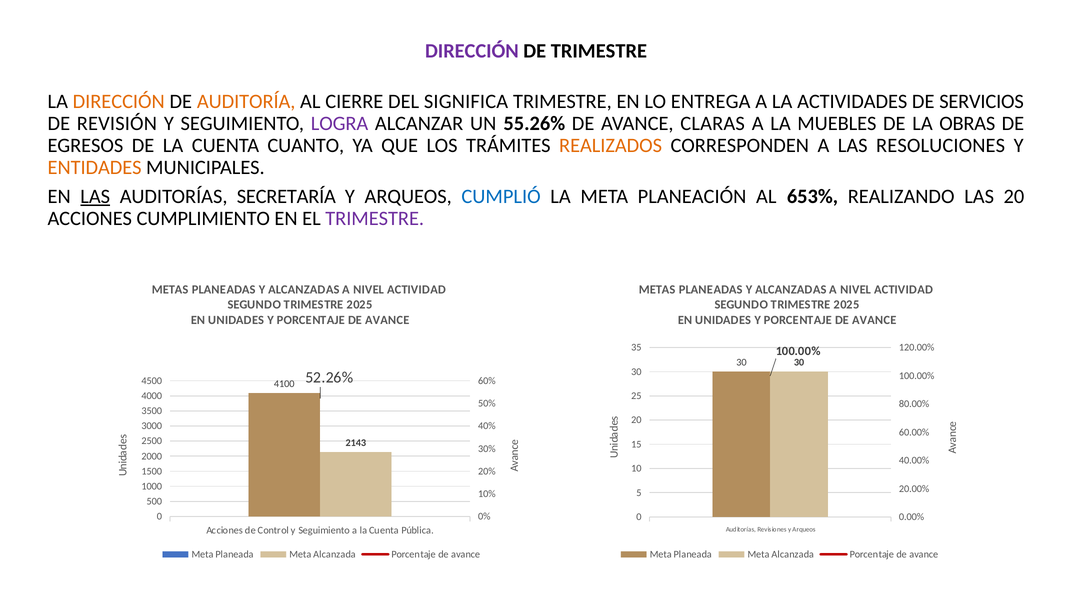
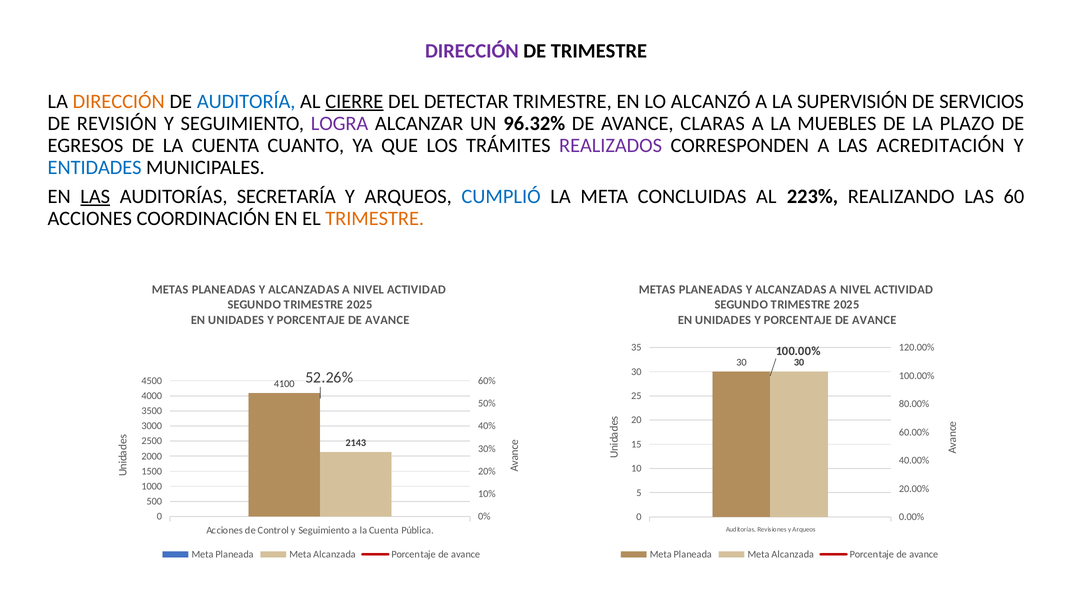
AUDITORÍA colour: orange -> blue (246, 101)
CIERRE underline: none -> present (354, 101)
SIGNIFICA: SIGNIFICA -> DETECTAR (466, 101)
ENTREGA: ENTREGA -> ALCANZÓ (711, 101)
ACTIVIDADES: ACTIVIDADES -> SUPERVISIÓN (852, 101)
55.26%: 55.26% -> 96.32% (534, 123)
OBRAS: OBRAS -> PLAZO (967, 123)
REALIZADOS colour: orange -> purple (611, 145)
RESOLUCIONES: RESOLUCIONES -> ACREDITACIÓN (941, 145)
ENTIDADES colour: orange -> blue (95, 168)
PLANEACIÓN: PLANEACIÓN -> CONCLUIDAS (692, 196)
653%: 653% -> 223% (812, 196)
LAS 20: 20 -> 60 (1014, 196)
CUMPLIMIENTO: CUMPLIMIENTO -> COORDINACIÓN (203, 218)
TRIMESTRE colour: purple -> orange (375, 218)
